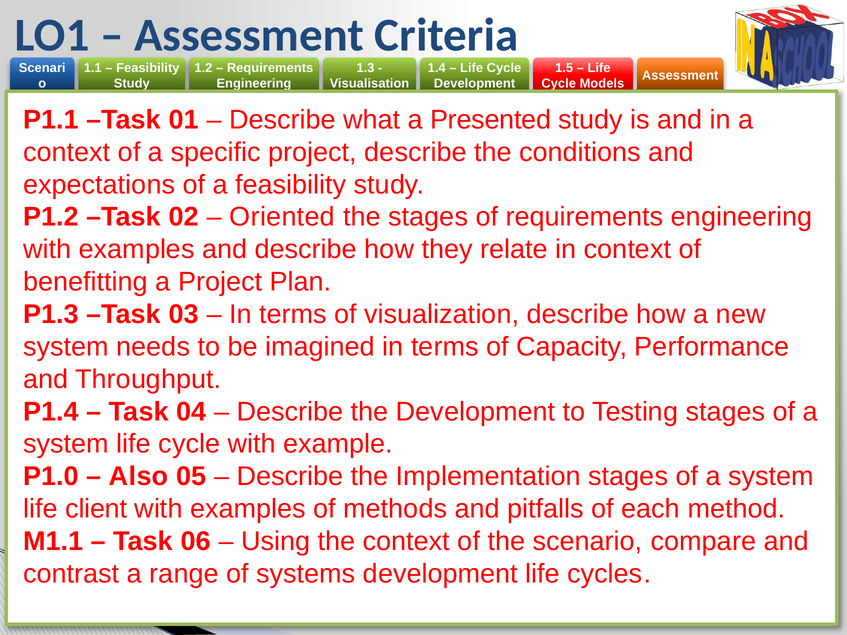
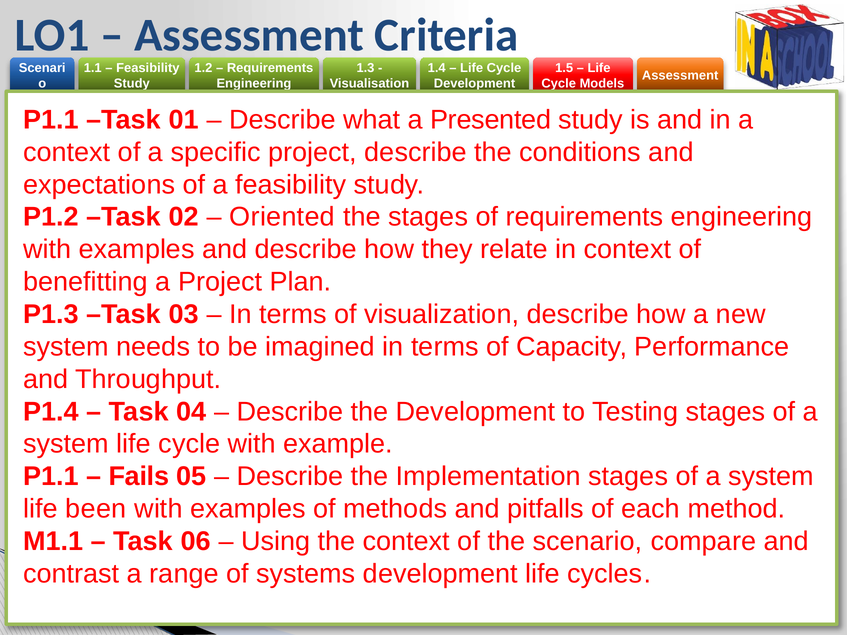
P1.0: P1.0 -> P1.1 (51, 477)
Also: Also -> Fails (139, 477)
client: client -> been (96, 509)
